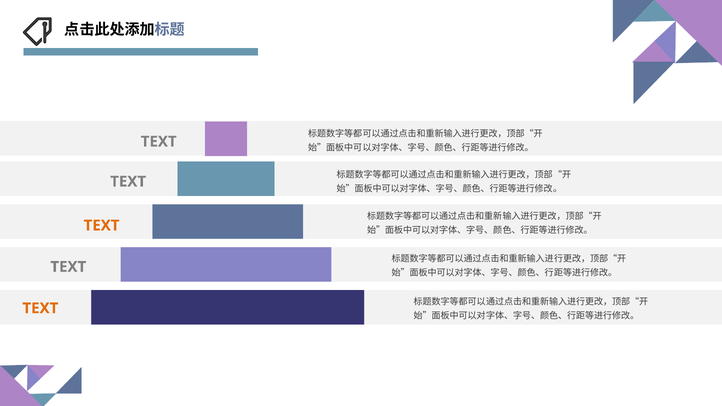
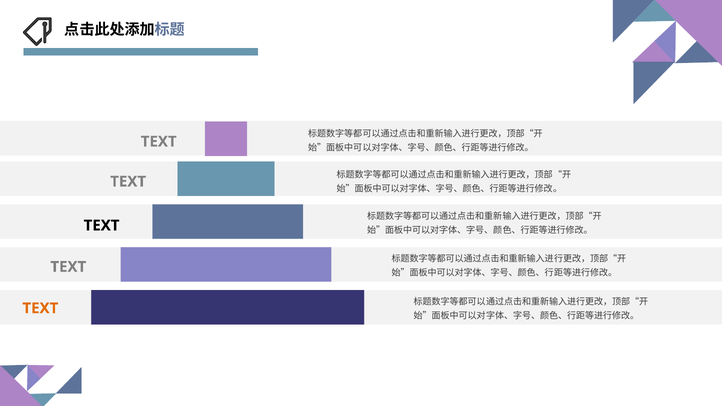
TEXT colour: orange -> black (102, 226)
